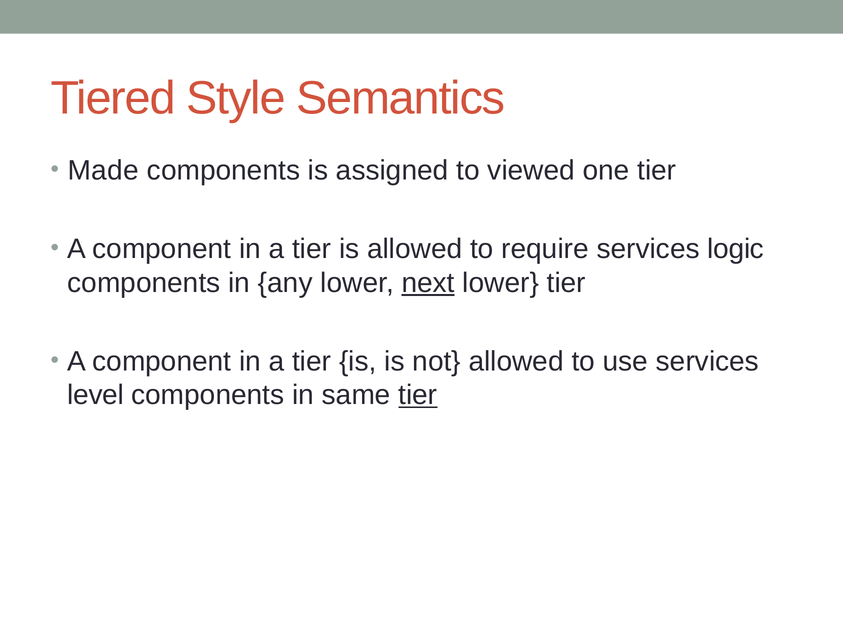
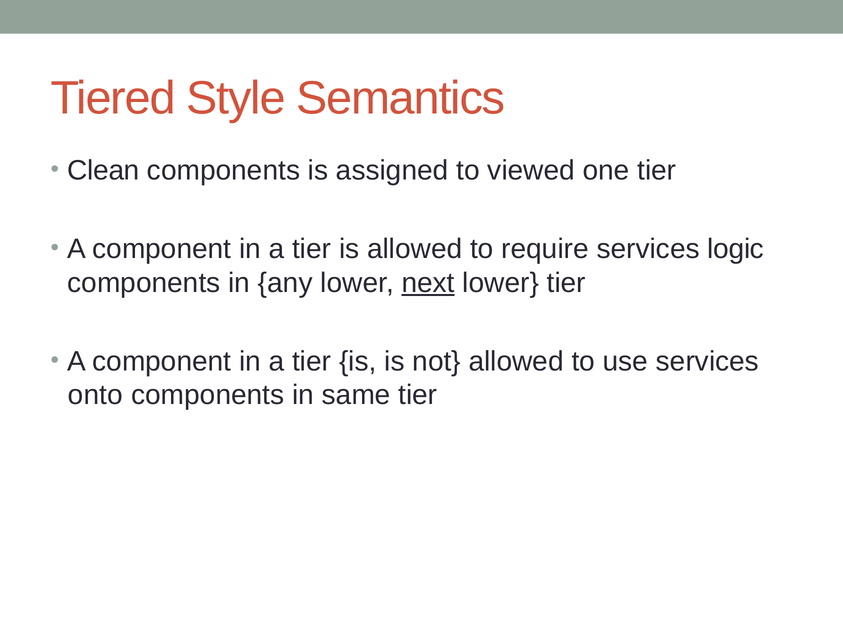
Made: Made -> Clean (103, 171)
level: level -> onto (95, 395)
tier underline: present -> none (418, 395)
